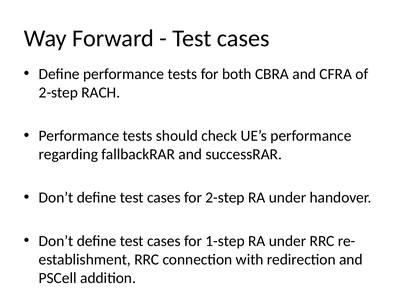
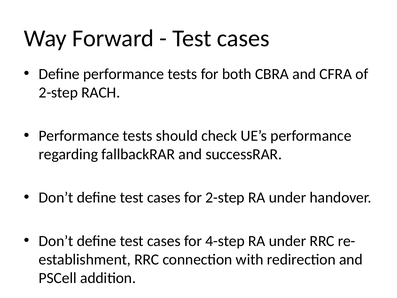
1-step: 1-step -> 4-step (225, 241)
